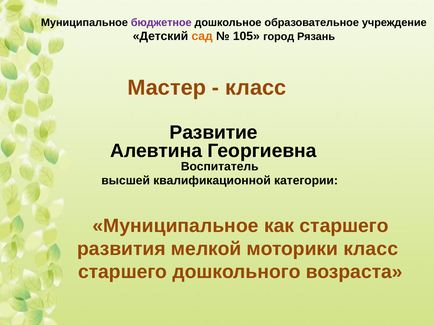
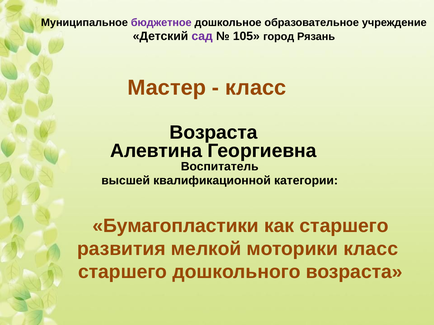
сад colour: orange -> purple (202, 36)
Развитие: Развитие -> Возраста (214, 133)
Муниципальное: Муниципальное -> Бумагопластики (176, 226)
